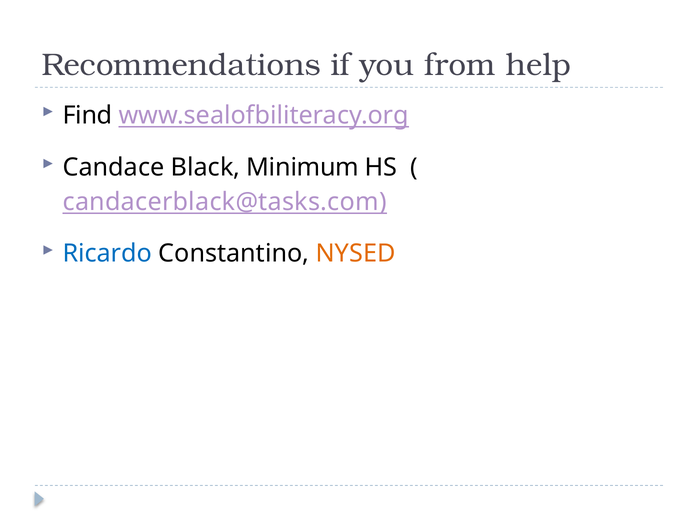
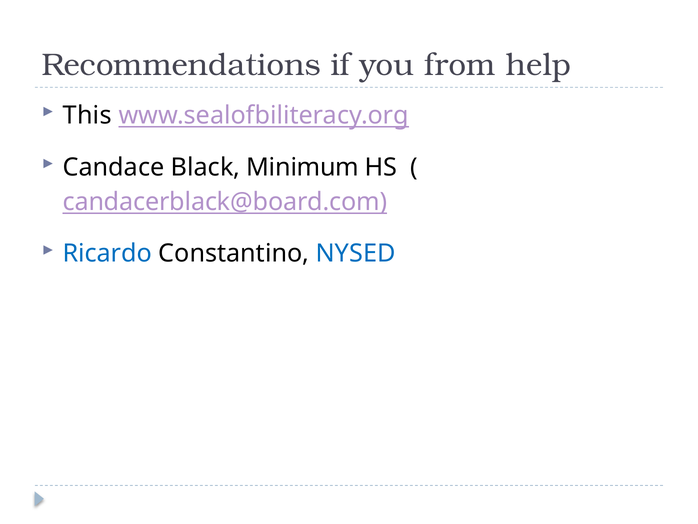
Find: Find -> This (87, 115)
candacerblack@tasks.com: candacerblack@tasks.com -> candacerblack@board.com (225, 201)
NYSED colour: orange -> blue (356, 253)
